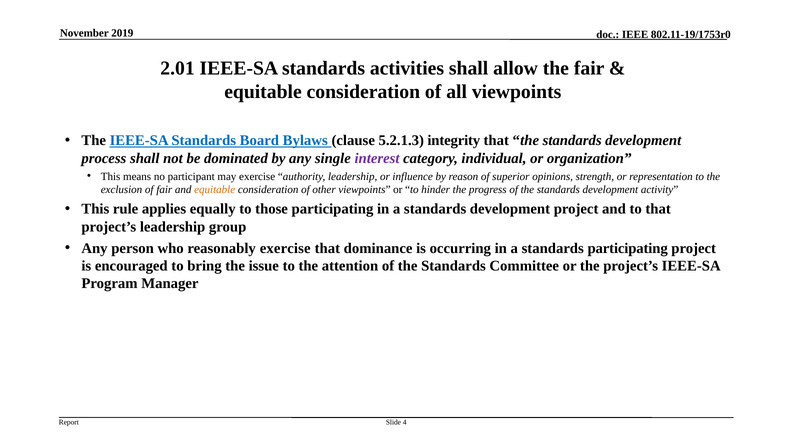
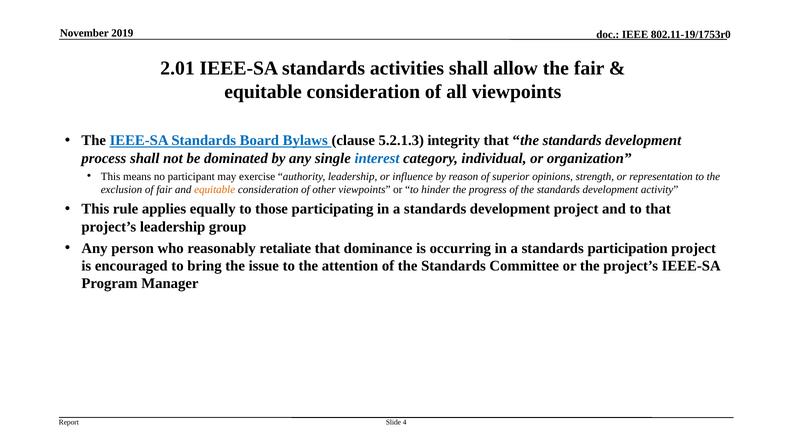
interest colour: purple -> blue (377, 158)
reasonably exercise: exercise -> retaliate (285, 248)
standards participating: participating -> participation (628, 248)
